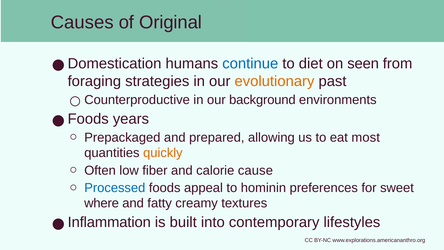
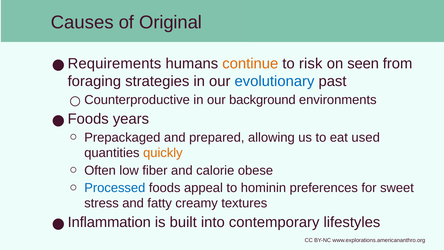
Domestication: Domestication -> Requirements (114, 63)
continue colour: blue -> orange (250, 63)
diet: diet -> risk (311, 63)
evolutionary colour: orange -> blue (274, 81)
most: most -> used (366, 137)
cause: cause -> obese (255, 170)
where: where -> stress (102, 203)
